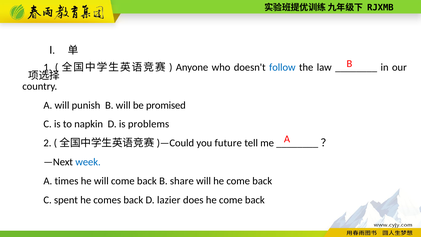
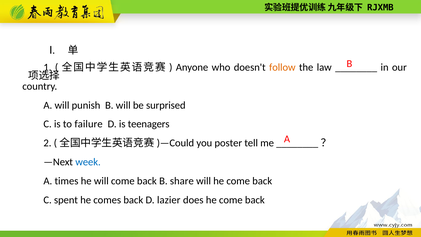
follow colour: blue -> orange (282, 67)
promised: promised -> surprised (166, 105)
napkin: napkin -> failure (89, 124)
problems: problems -> teenagers (149, 124)
future: future -> poster (228, 143)
